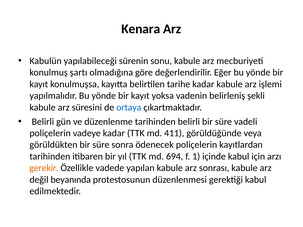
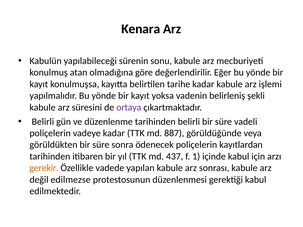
şartı: şartı -> atan (79, 73)
ortaya colour: blue -> purple (129, 107)
411: 411 -> 887 (174, 133)
694: 694 -> 437 (175, 157)
beyanında: beyanında -> edilmezse (71, 180)
